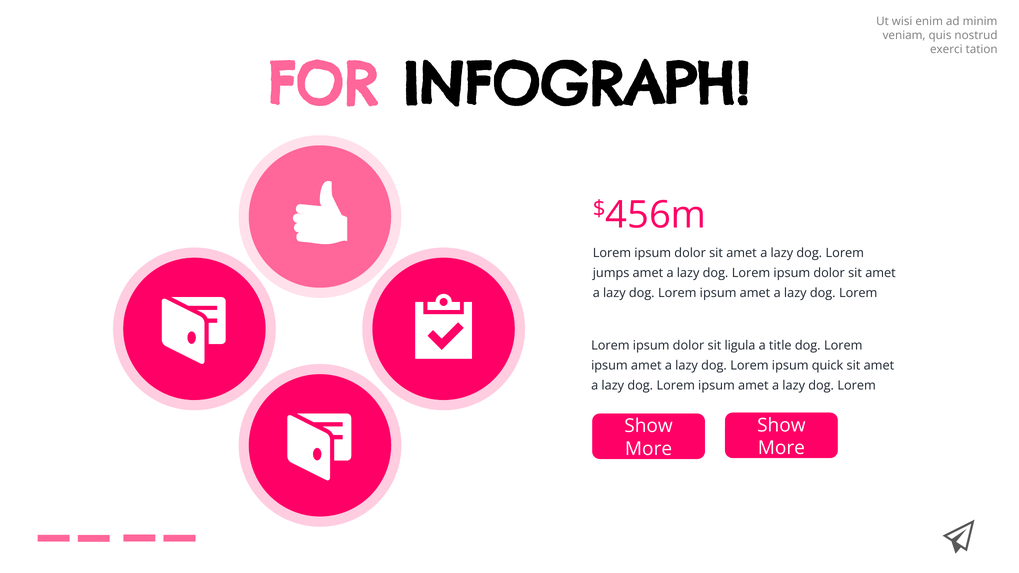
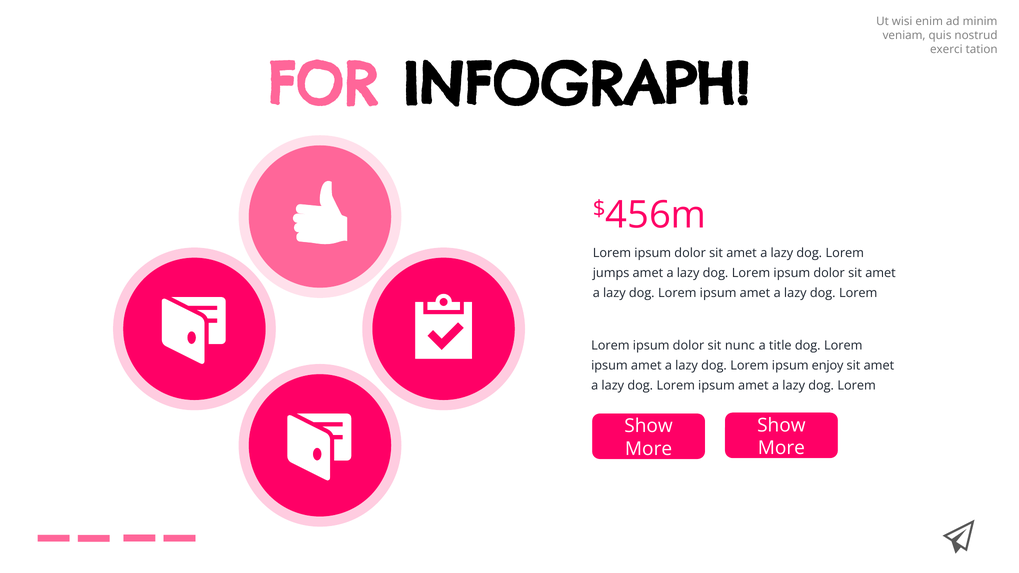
ligula: ligula -> nunc (740, 346)
quick: quick -> enjoy (828, 366)
